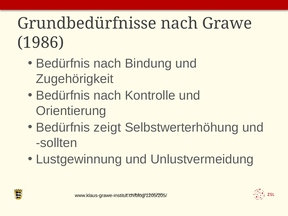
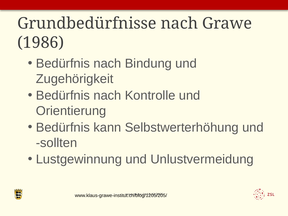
zeigt: zeigt -> kann (107, 127)
